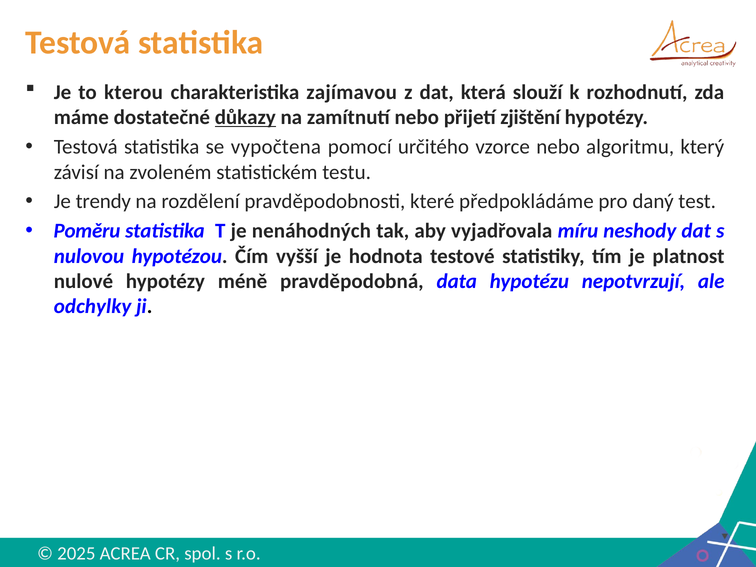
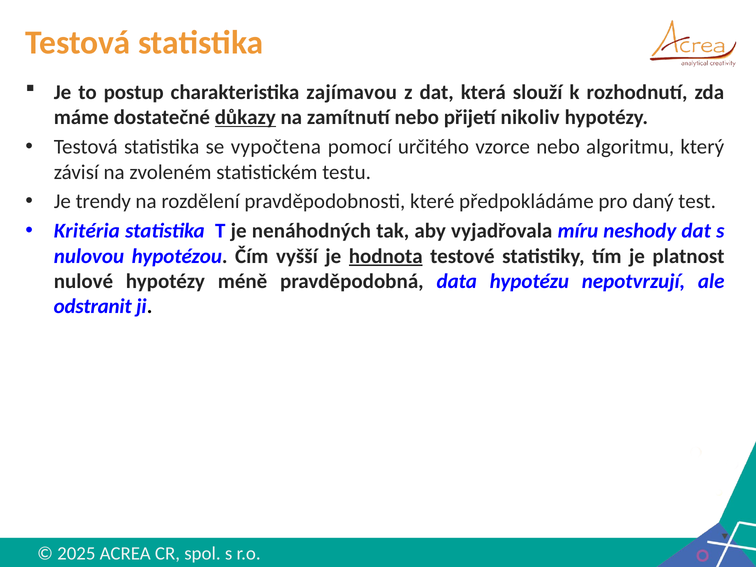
kterou: kterou -> postup (134, 92)
zjištění: zjištění -> nikoliv (530, 117)
Poměru: Poměru -> Kritéria (87, 231)
hodnota underline: none -> present (386, 256)
odchylky: odchylky -> odstranit (93, 307)
